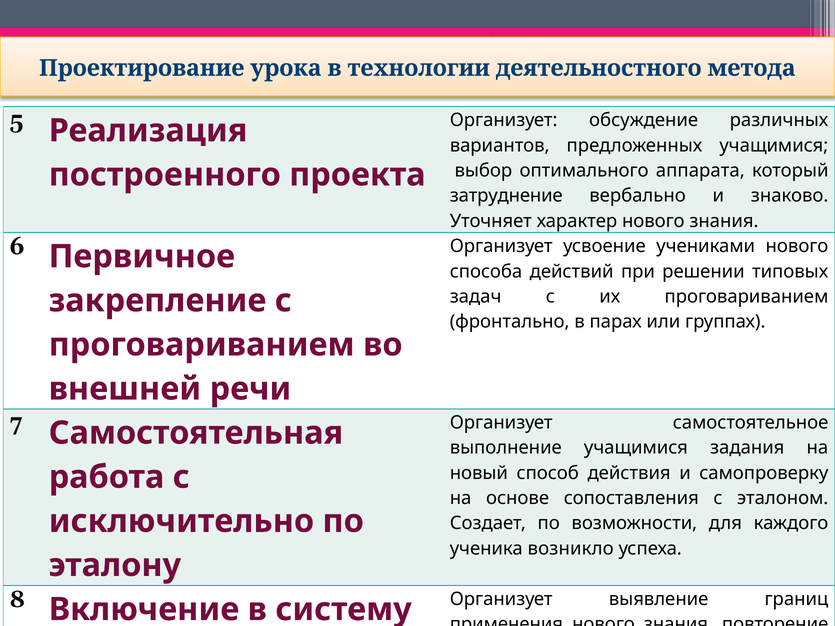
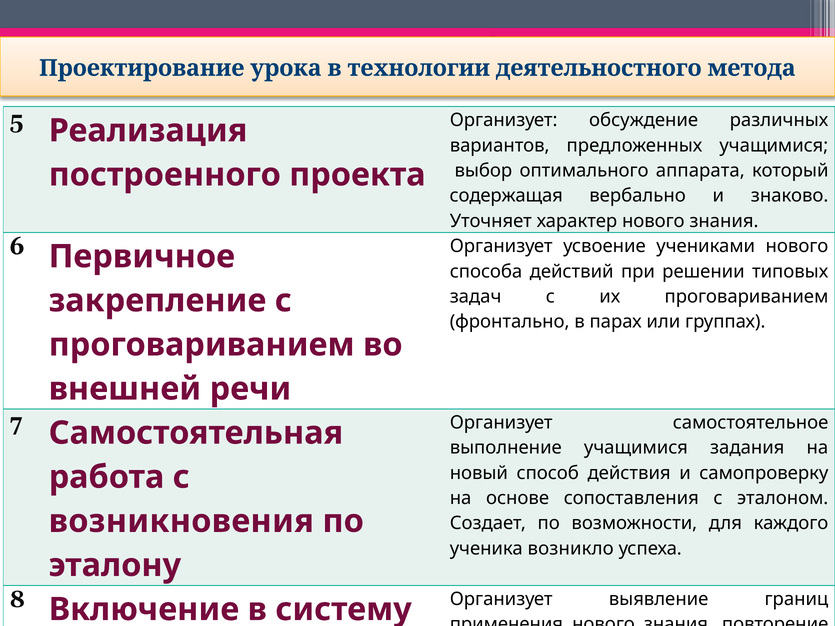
затруднение: затруднение -> содержащая (506, 196)
исключительно: исключительно -> возникновения (181, 521)
